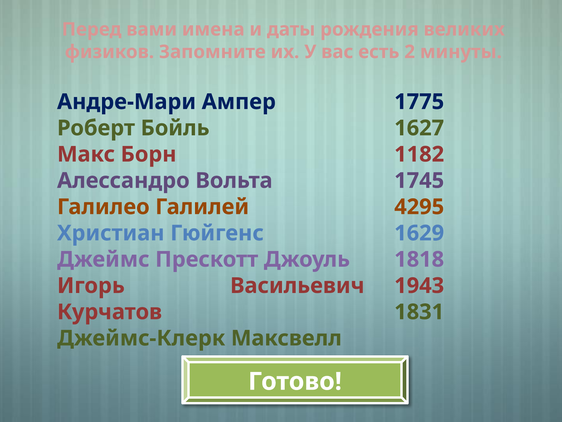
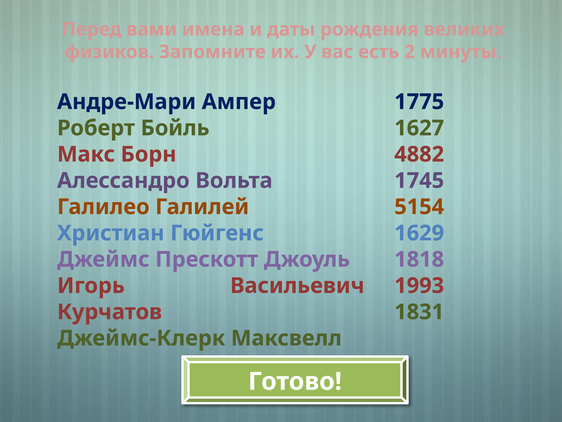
1182: 1182 -> 4882 (419, 154)
4295: 4295 -> 5154 (419, 207)
1943: 1943 -> 1993 (419, 285)
